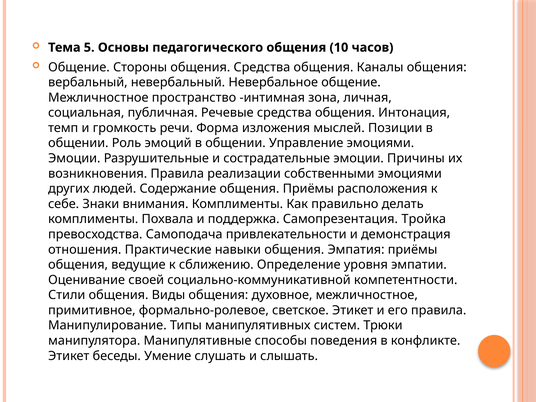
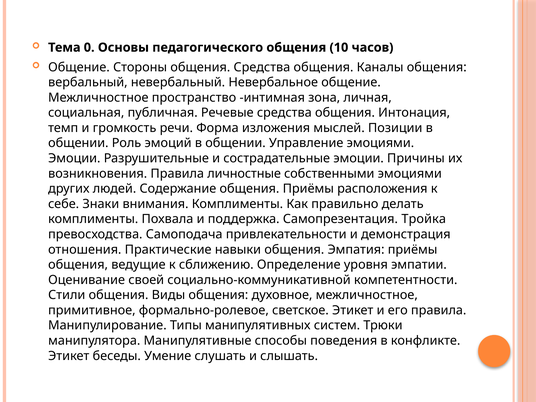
5: 5 -> 0 (89, 48)
реализации: реализации -> личностные (244, 174)
